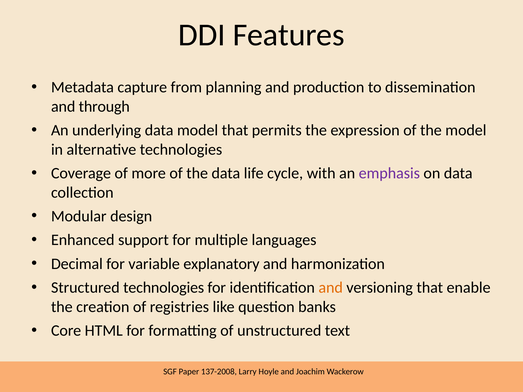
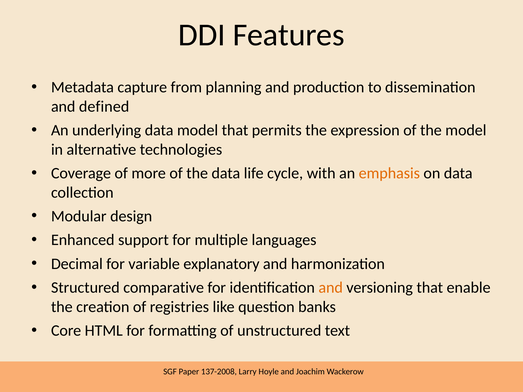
through: through -> defined (104, 107)
emphasis colour: purple -> orange (389, 173)
Structured technologies: technologies -> comparative (164, 288)
